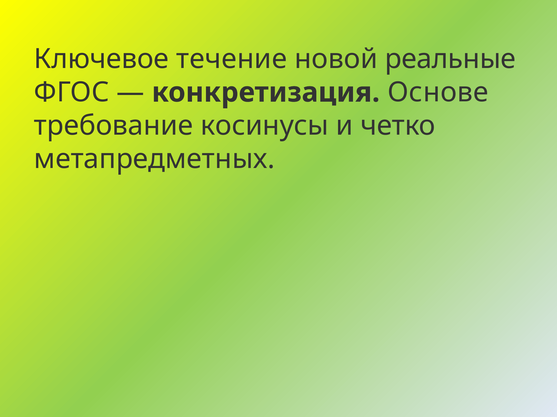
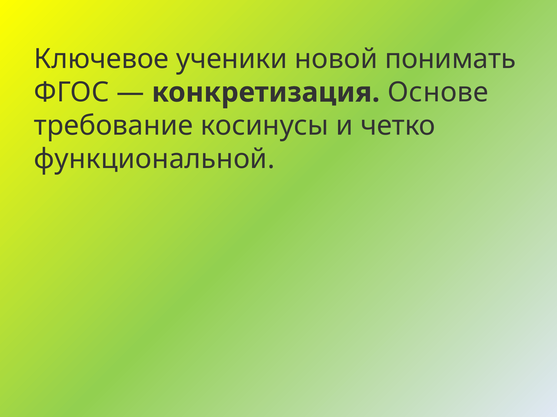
течение: течение -> ученики (232, 59)
реальные: реальные -> понимать (450, 59)
метапредметных: метапредметных -> функциональной (154, 159)
